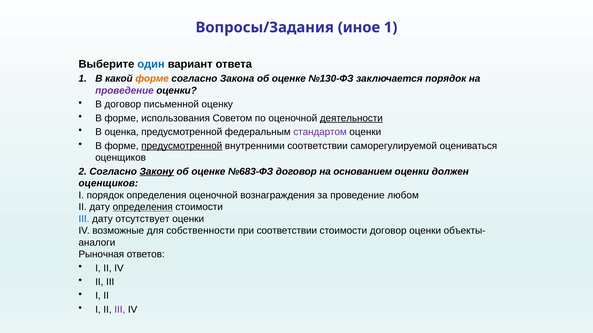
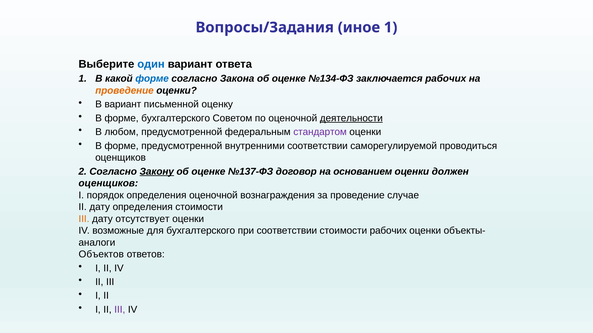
форме colour: orange -> blue (152, 79)
№130-ФЗ: №130-ФЗ -> №134-ФЗ (331, 79)
заключается порядок: порядок -> рабочих (446, 79)
проведение colour: purple -> orange (124, 91)
В договор: договор -> вариант (123, 105)
форме использования: использования -> бухгалтерского (176, 118)
оценка: оценка -> любом (122, 132)
предусмотренной underline: present -> none (182, 146)
оцениваться: оцениваться -> проводиться (468, 146)
№683-ФЗ: №683-ФЗ -> №137-ФЗ (251, 172)
любом: любом -> случае (403, 195)
определения underline: present -> none (143, 207)
III colour: blue -> orange (84, 219)
для собственности: собственности -> бухгалтерского (201, 231)
стоимости договор: договор -> рабочих (388, 231)
Рыночная: Рыночная -> Объектов (101, 255)
